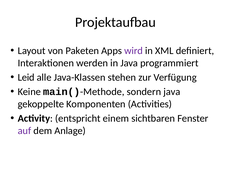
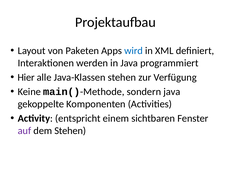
wird colour: purple -> blue (133, 51)
Leid: Leid -> Hier (26, 77)
dem Anlage: Anlage -> Stehen (70, 131)
